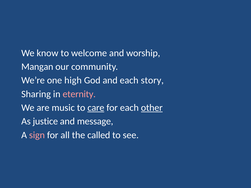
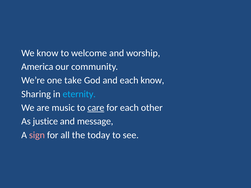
Mangan: Mangan -> America (37, 67)
high: high -> take (73, 80)
each story: story -> know (152, 80)
eternity colour: pink -> light blue (79, 94)
other underline: present -> none (152, 108)
called: called -> today (99, 135)
